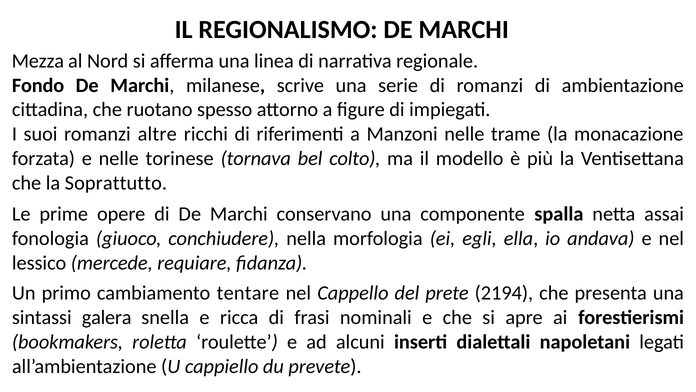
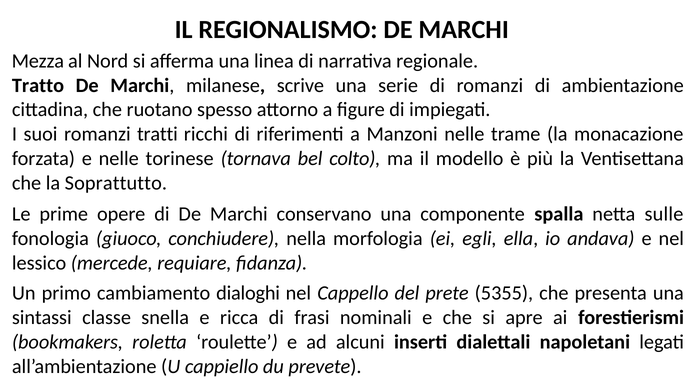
Fondo: Fondo -> Tratto (38, 85)
altre: altre -> tratti (157, 134)
assai: assai -> sulle (664, 214)
tentare: tentare -> dialoghi (248, 293)
2194: 2194 -> 5355 (504, 293)
galera: galera -> classe (107, 317)
